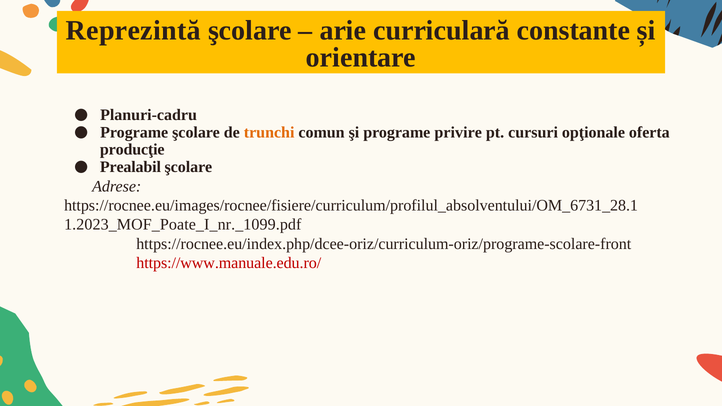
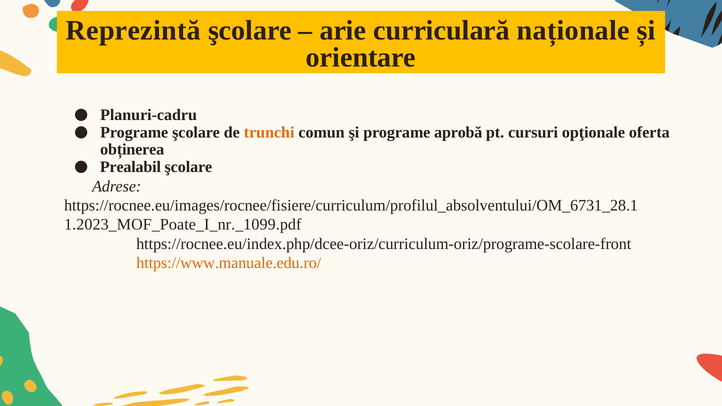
constante: constante -> naționale (573, 30)
privire: privire -> aprobă (458, 132)
producţie: producţie -> obținerea (132, 150)
https://www.manuale.edu.ro/ colour: red -> orange (229, 263)
